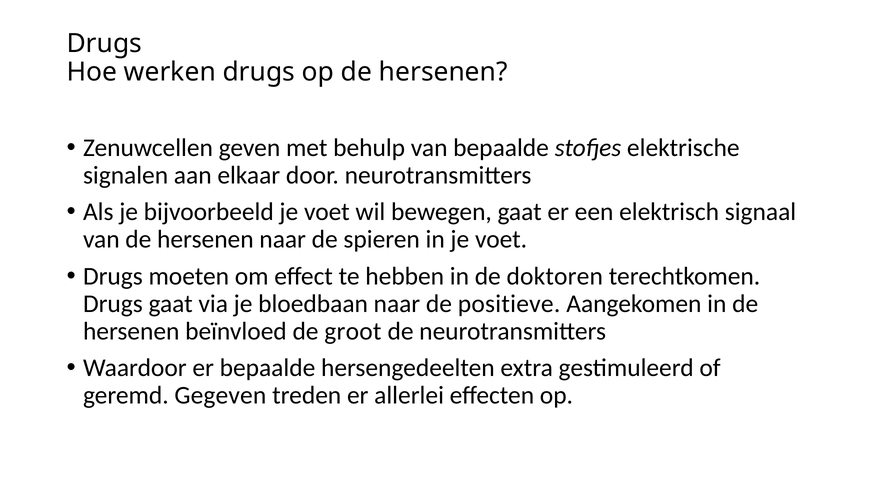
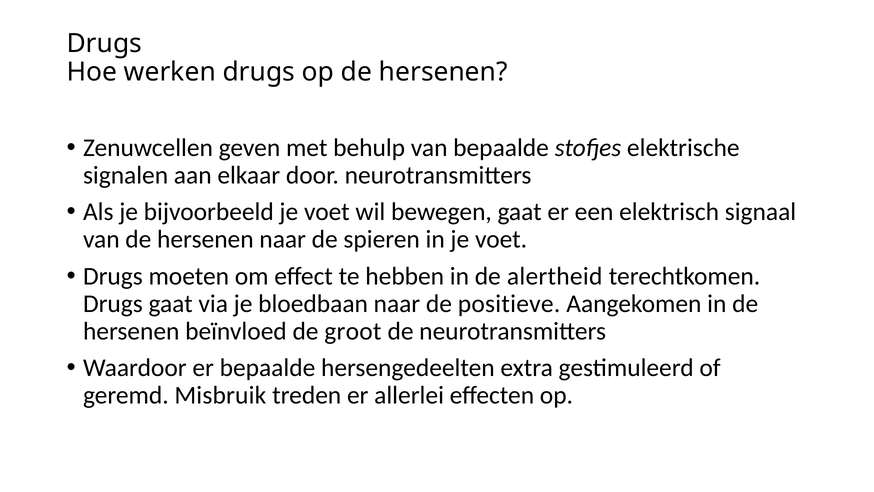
doktoren: doktoren -> alertheid (555, 276)
Gegeven: Gegeven -> Misbruik (220, 395)
